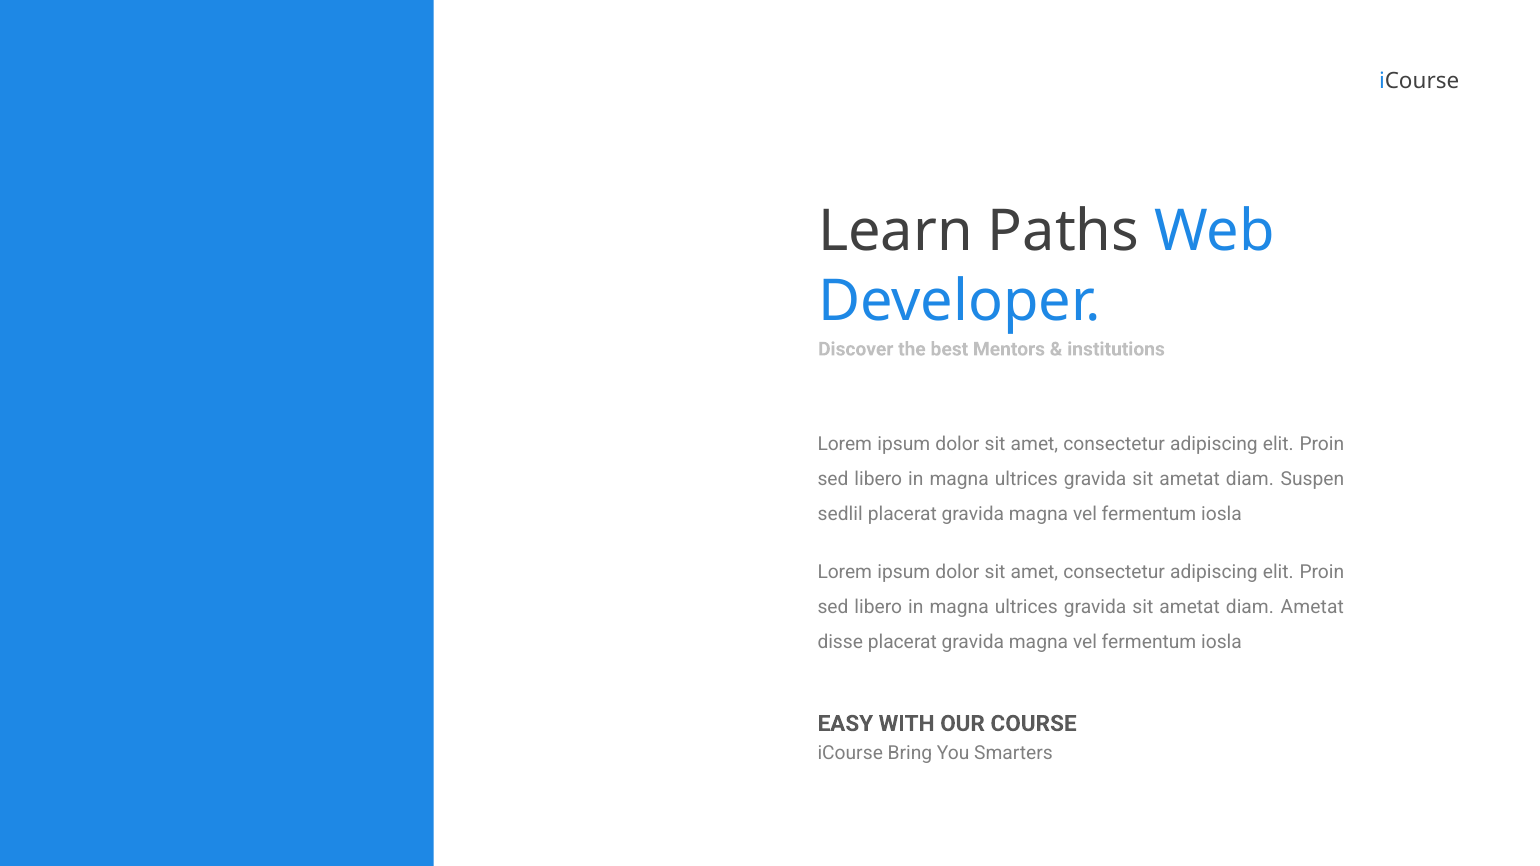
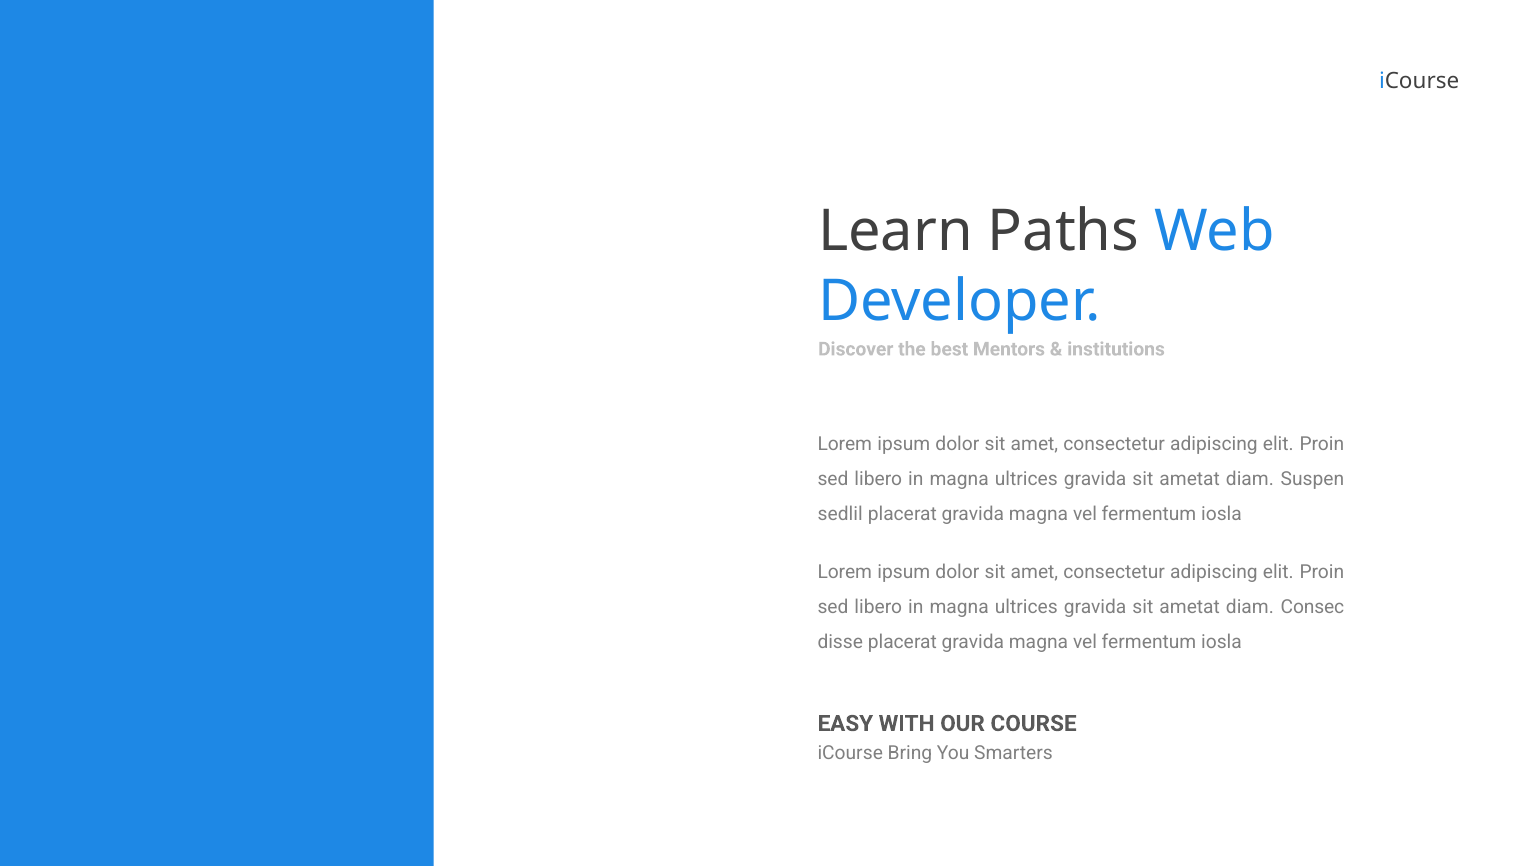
diam Ametat: Ametat -> Consec (1312, 607)
